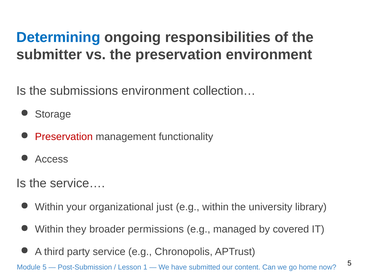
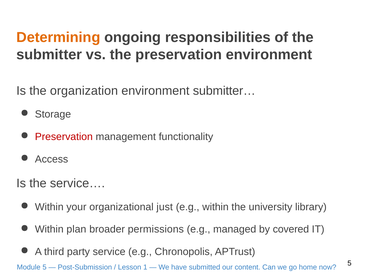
Determining colour: blue -> orange (58, 37)
submissions: submissions -> organization (84, 91)
collection…: collection… -> submitter… (224, 91)
they: they -> plan (76, 230)
